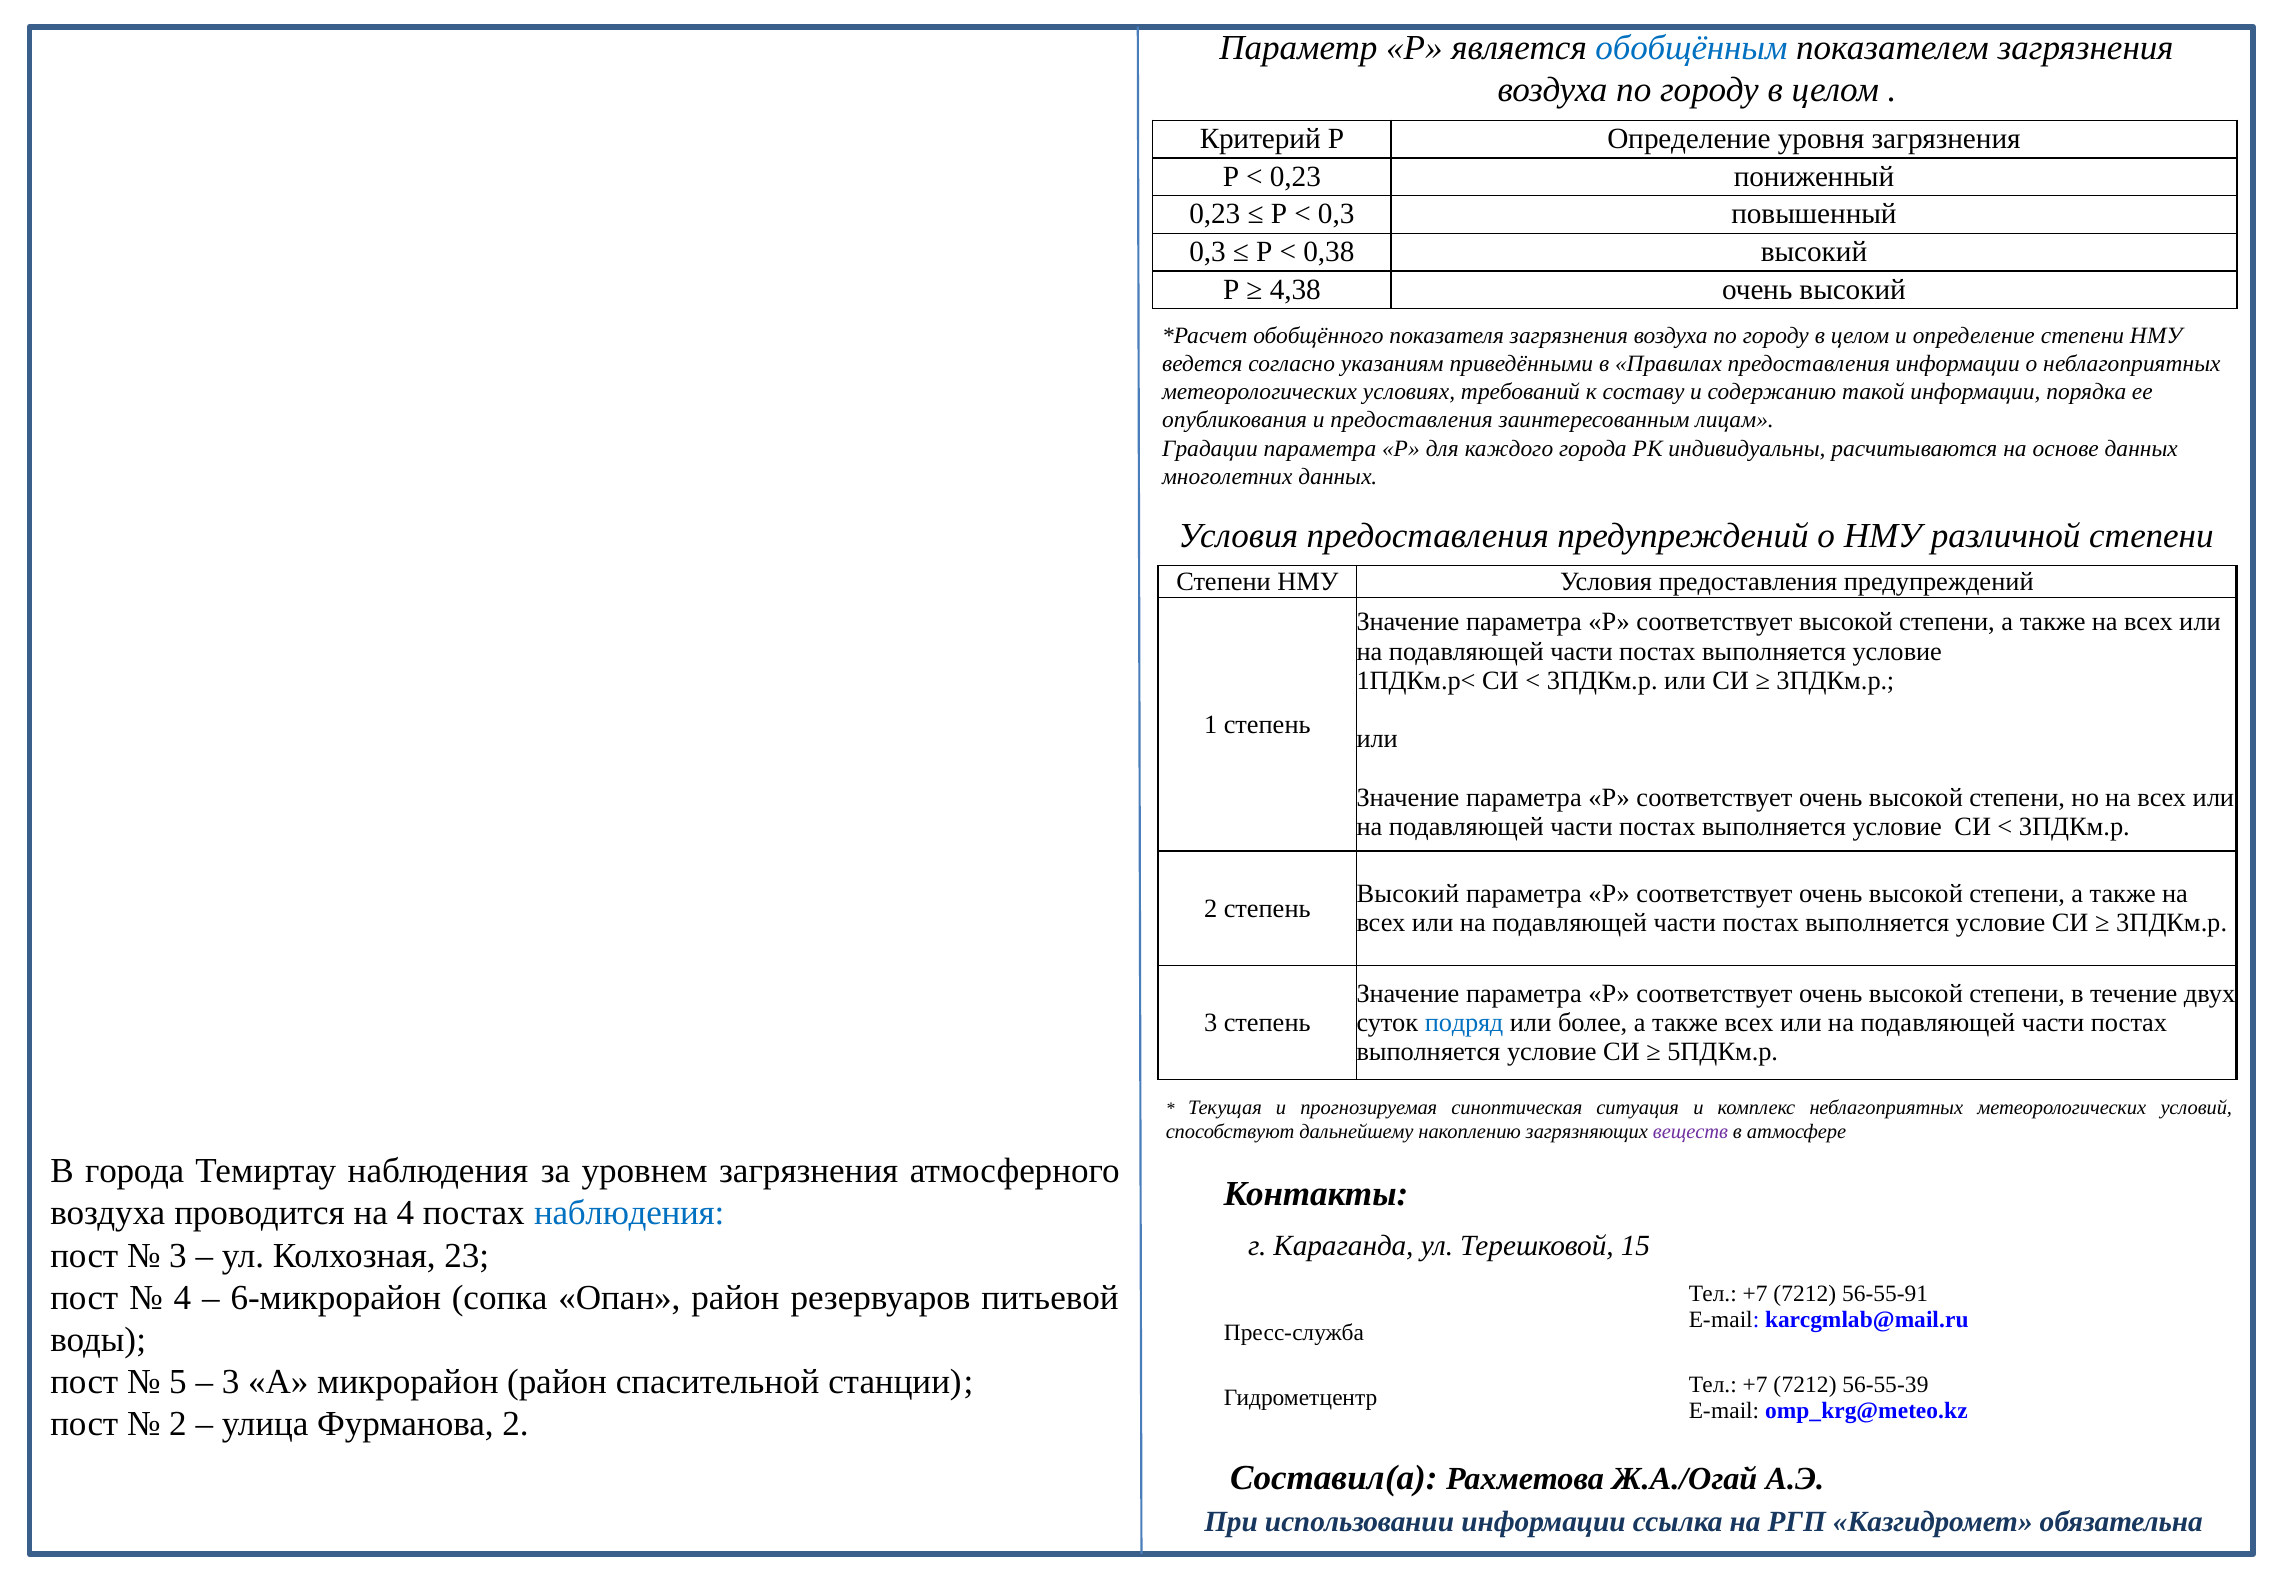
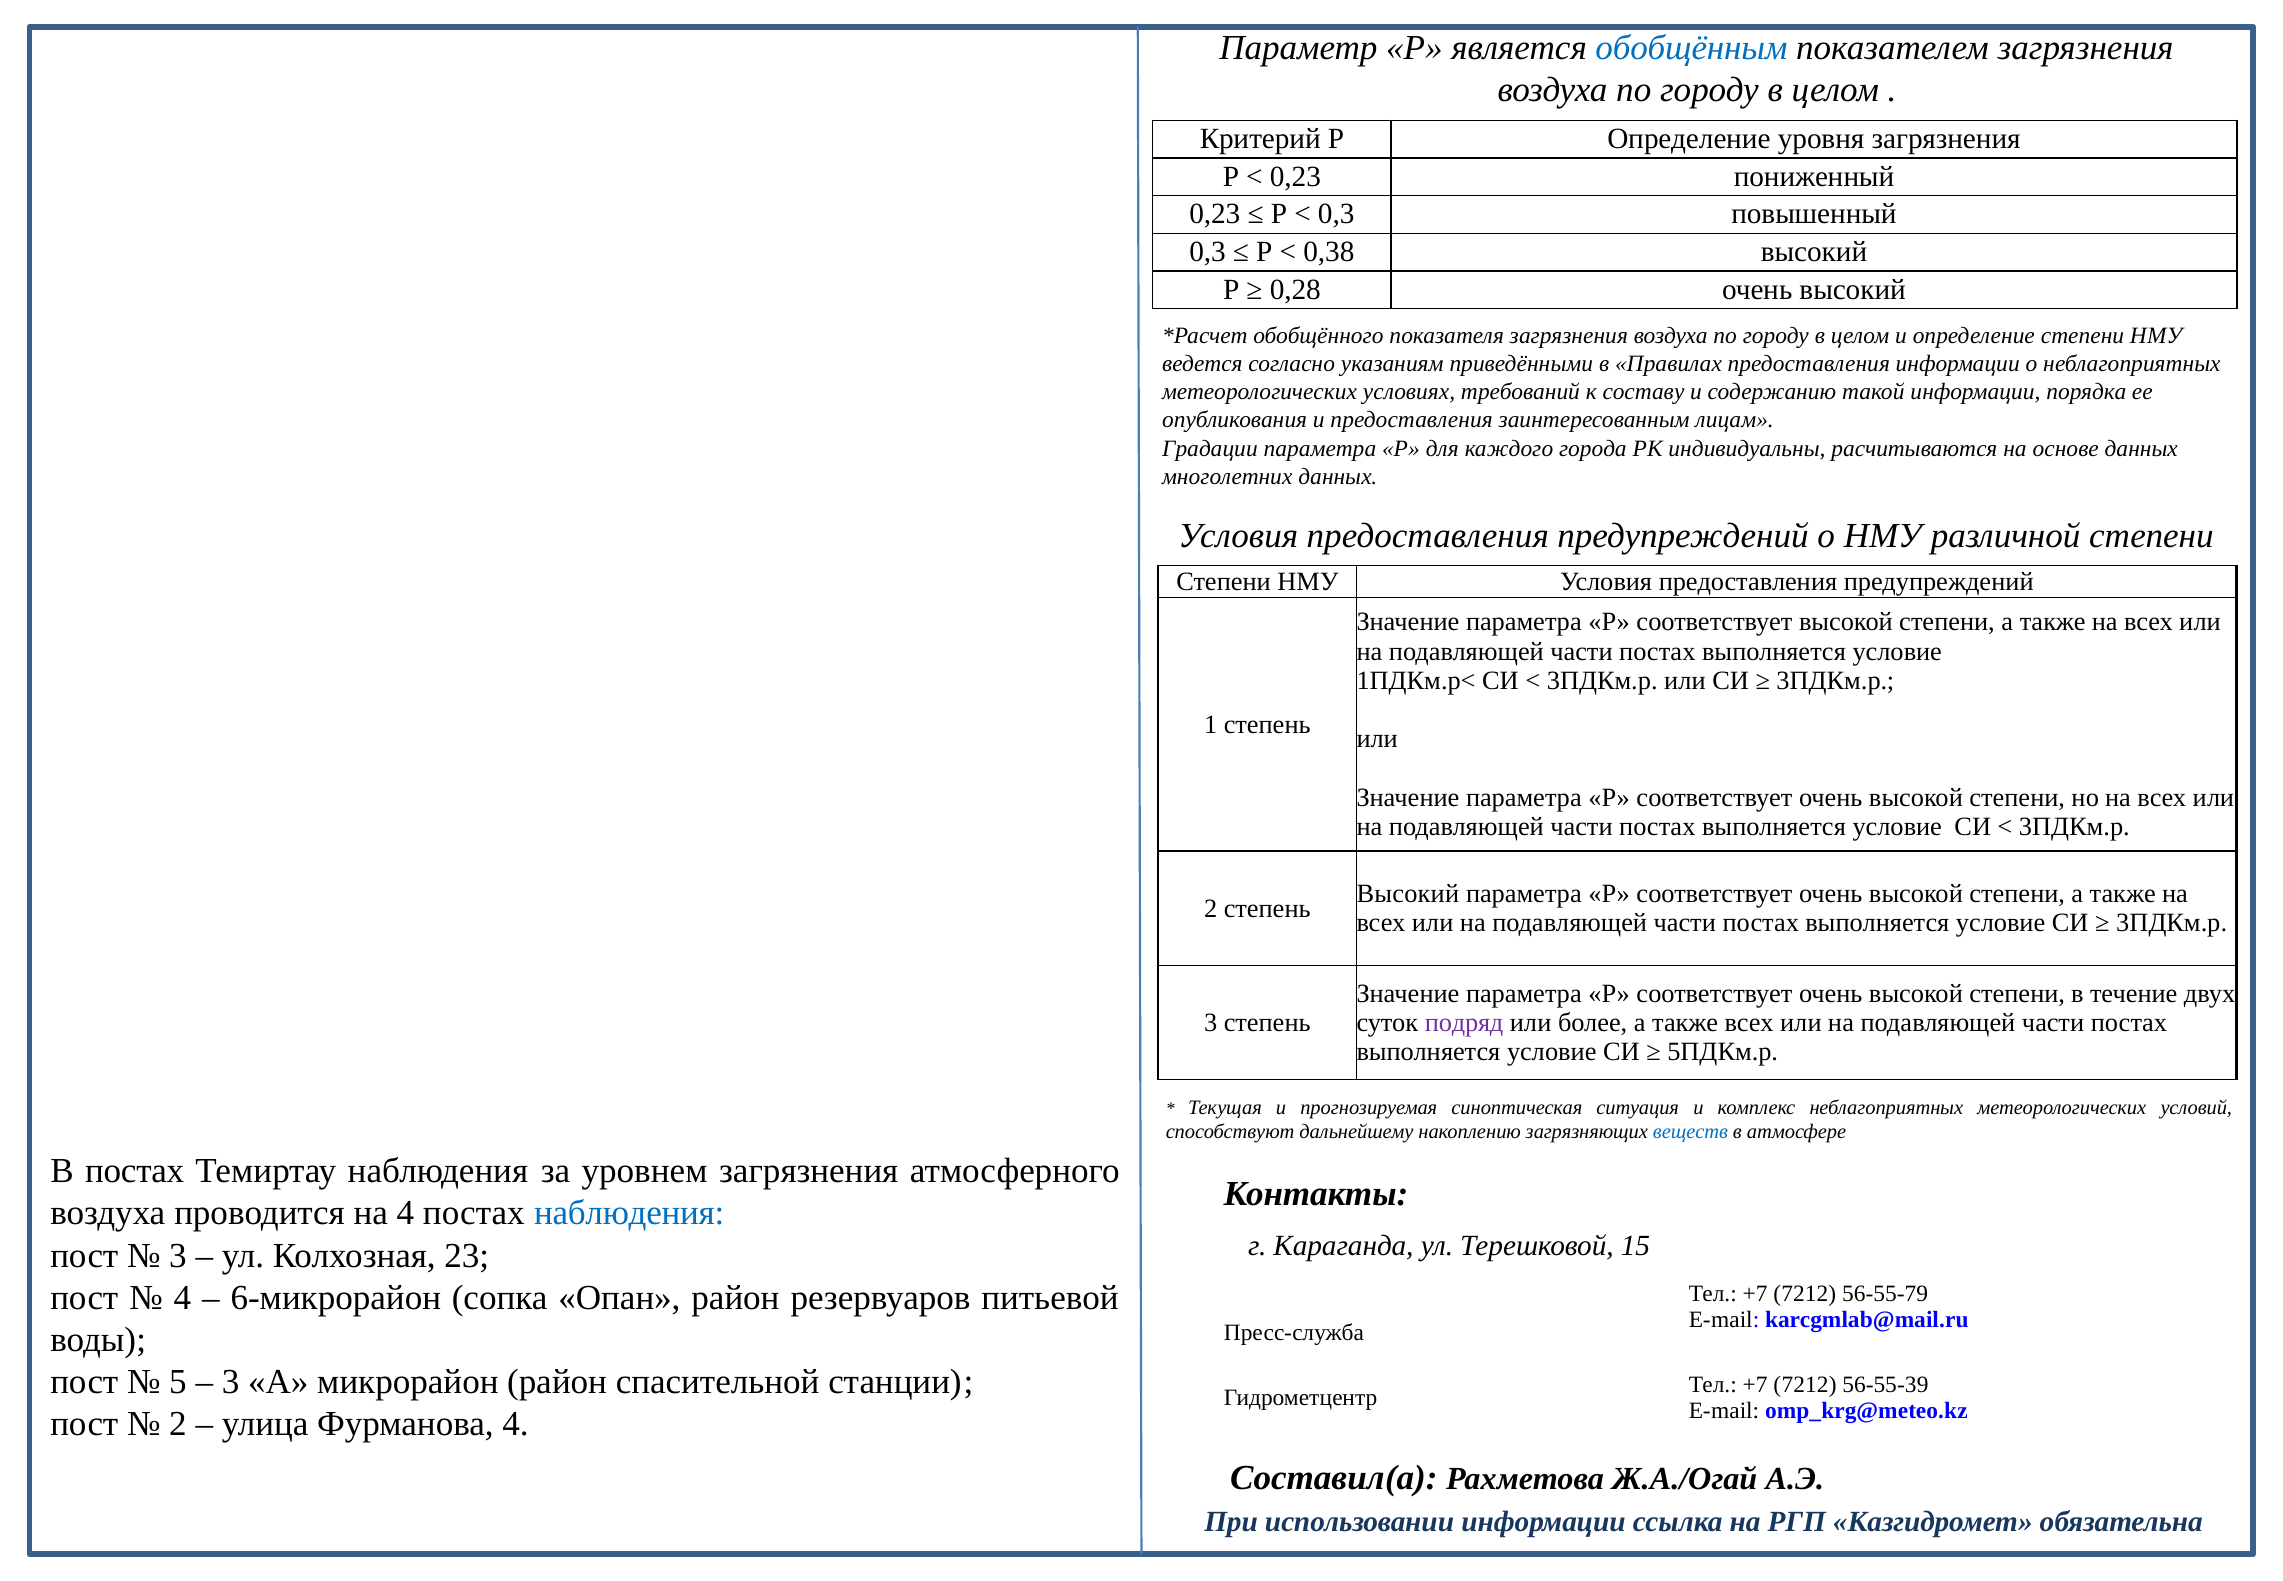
4,38: 4,38 -> 0,28 (1295, 290)
подряд colour: blue -> purple (1464, 1022)
веществ colour: purple -> blue (1690, 1132)
В города: города -> постах (135, 1171)
56-55-91: 56-55-91 -> 56-55-79 (1885, 1293)
Фурманова 2: 2 -> 4 (516, 1424)
